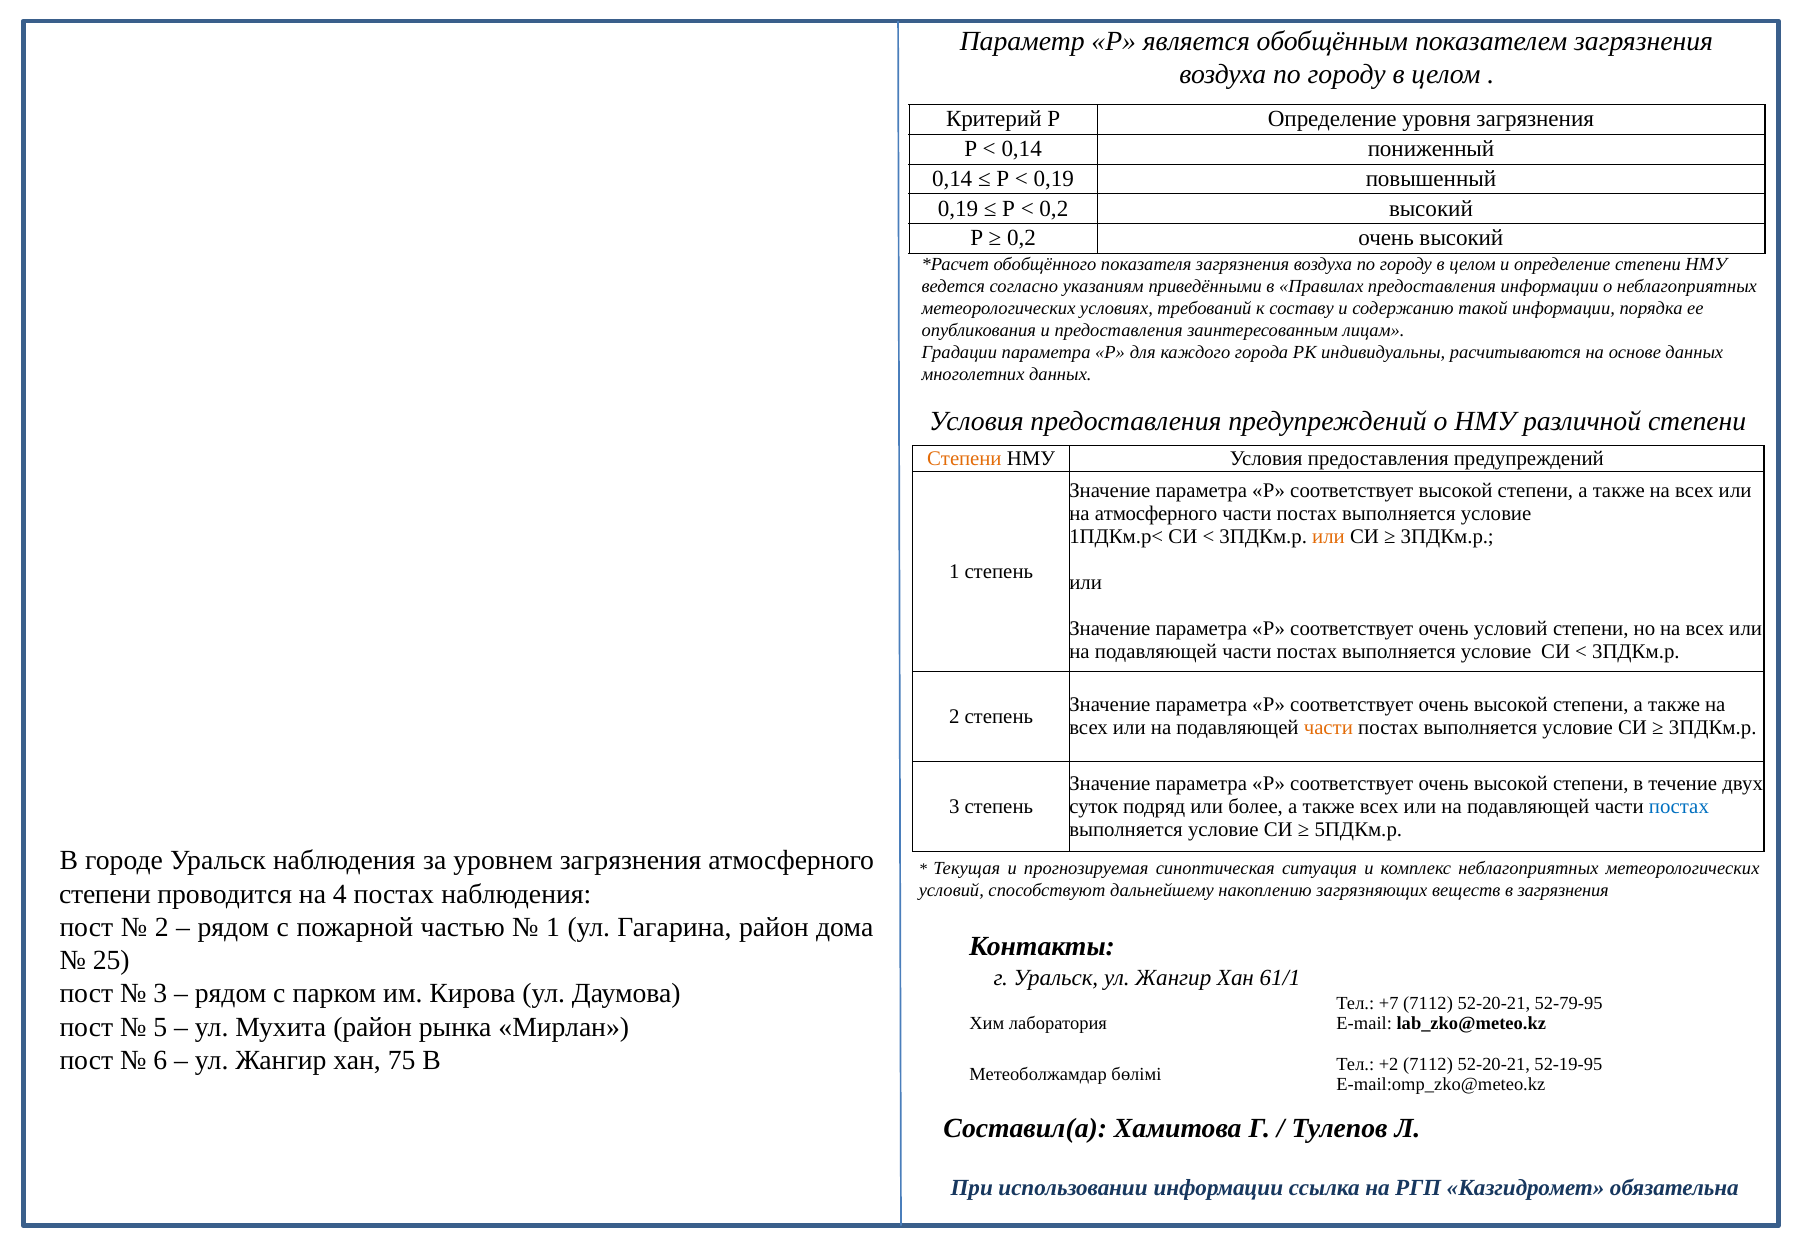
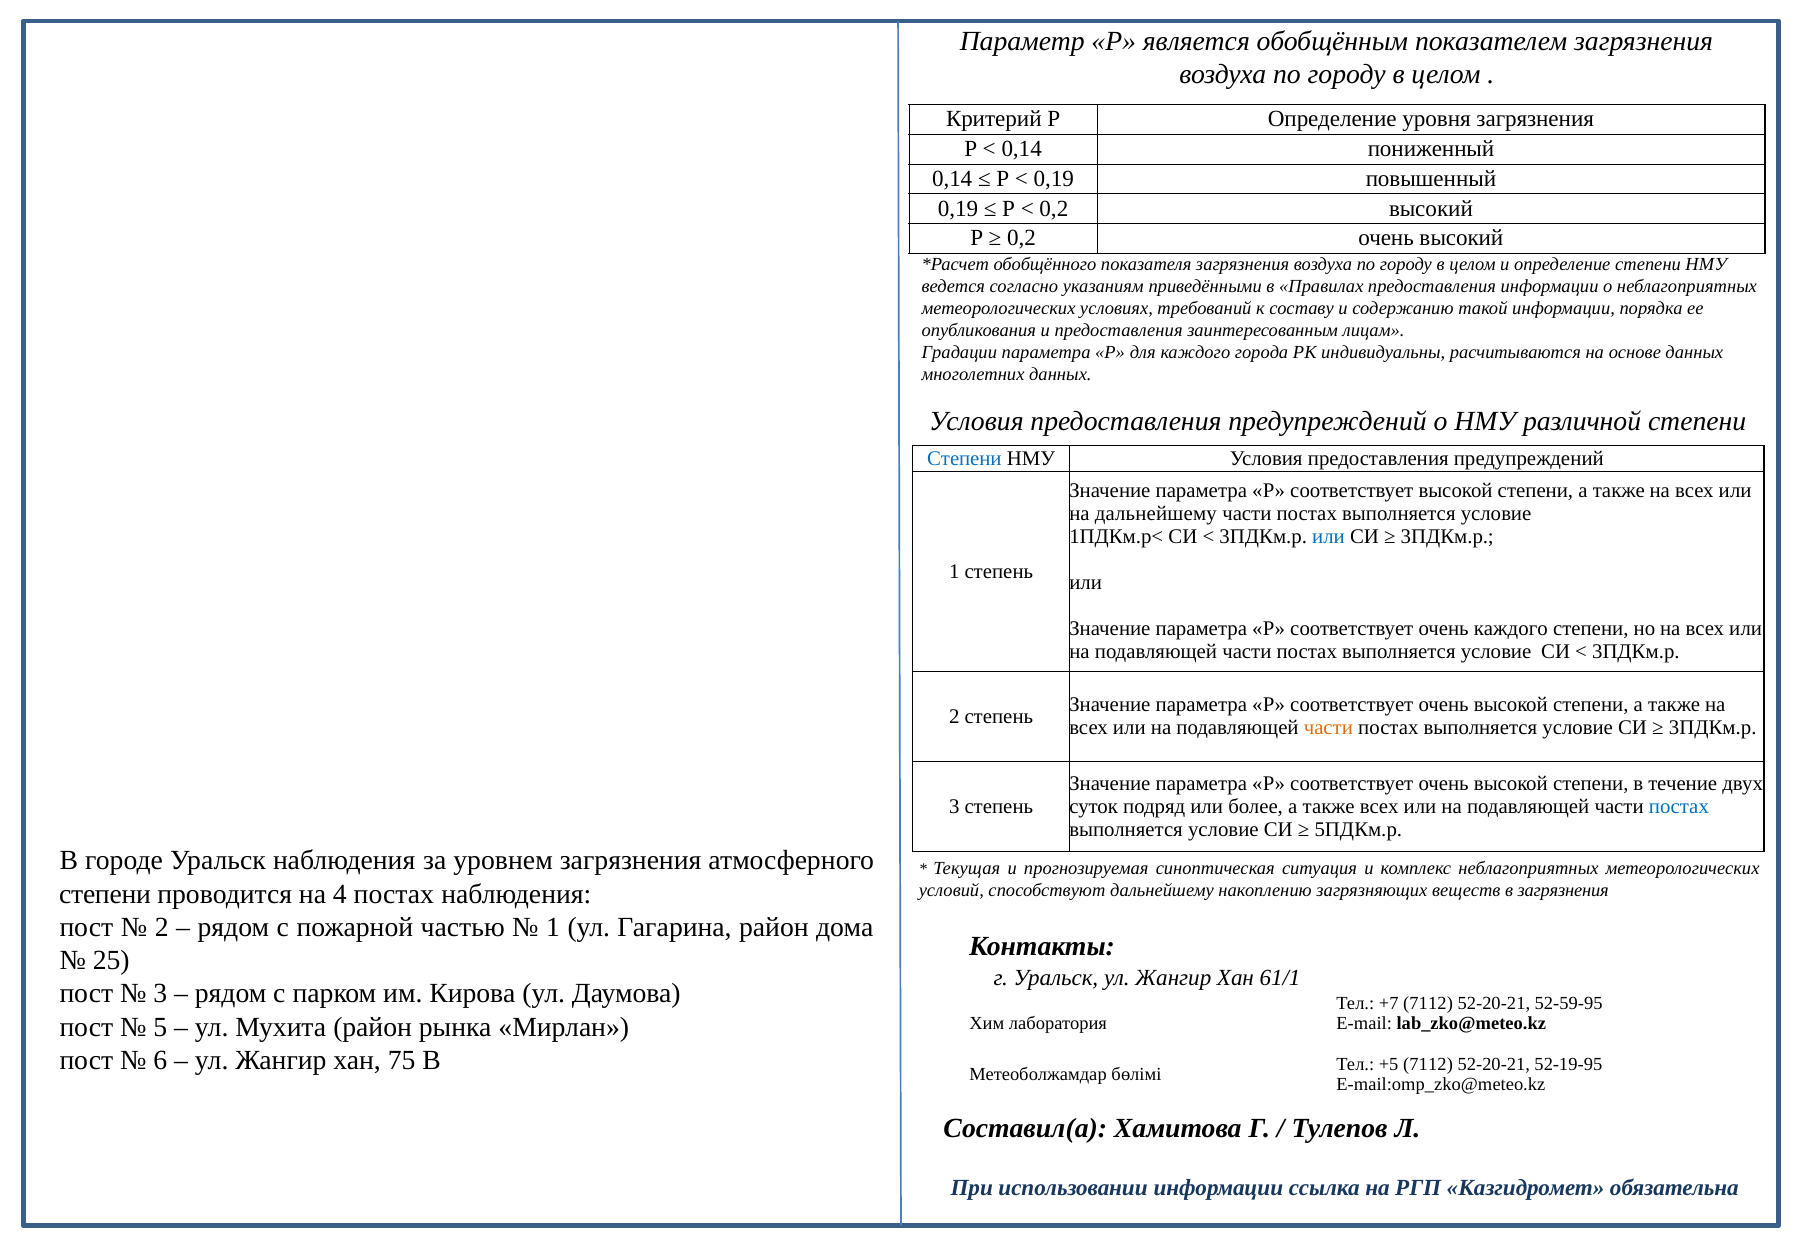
Степени colour: orange -> blue (964, 459)
на атмосферного: атмосферного -> дальнейшему (1156, 514)
или colour: orange -> blue (1328, 537)
очень условий: условий -> каждого (1511, 629)
52-79-95: 52-79-95 -> 52-59-95 (1569, 1003)
+2: +2 -> +5 (1389, 1064)
